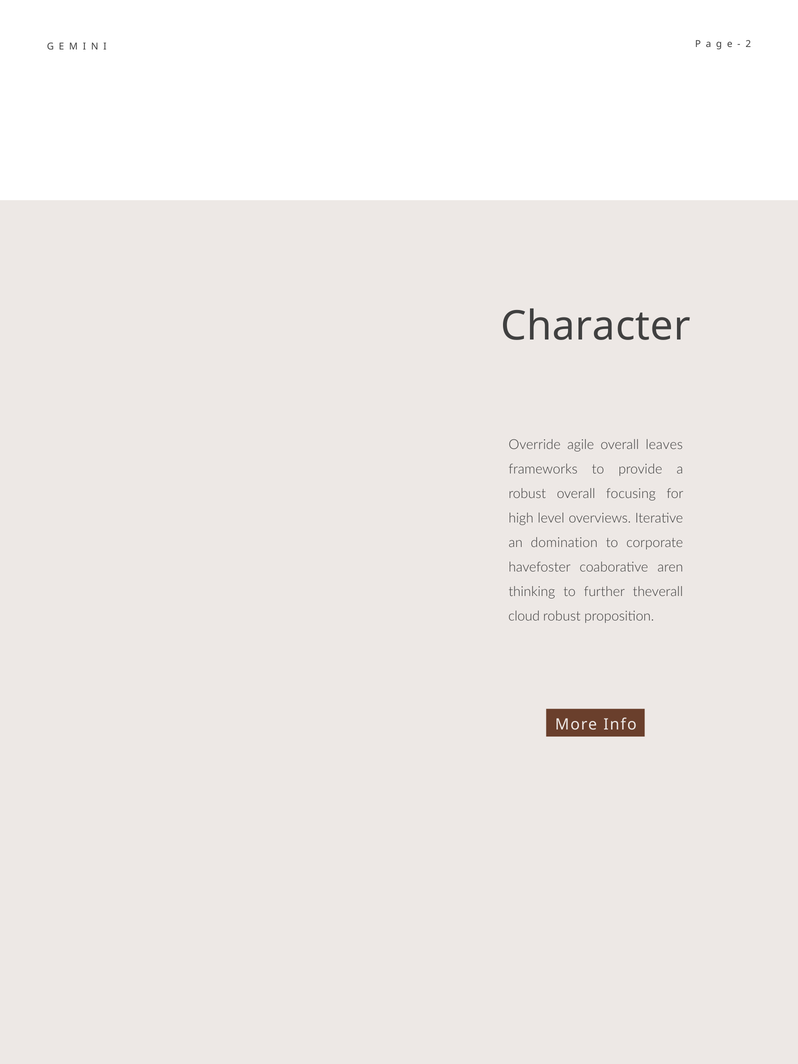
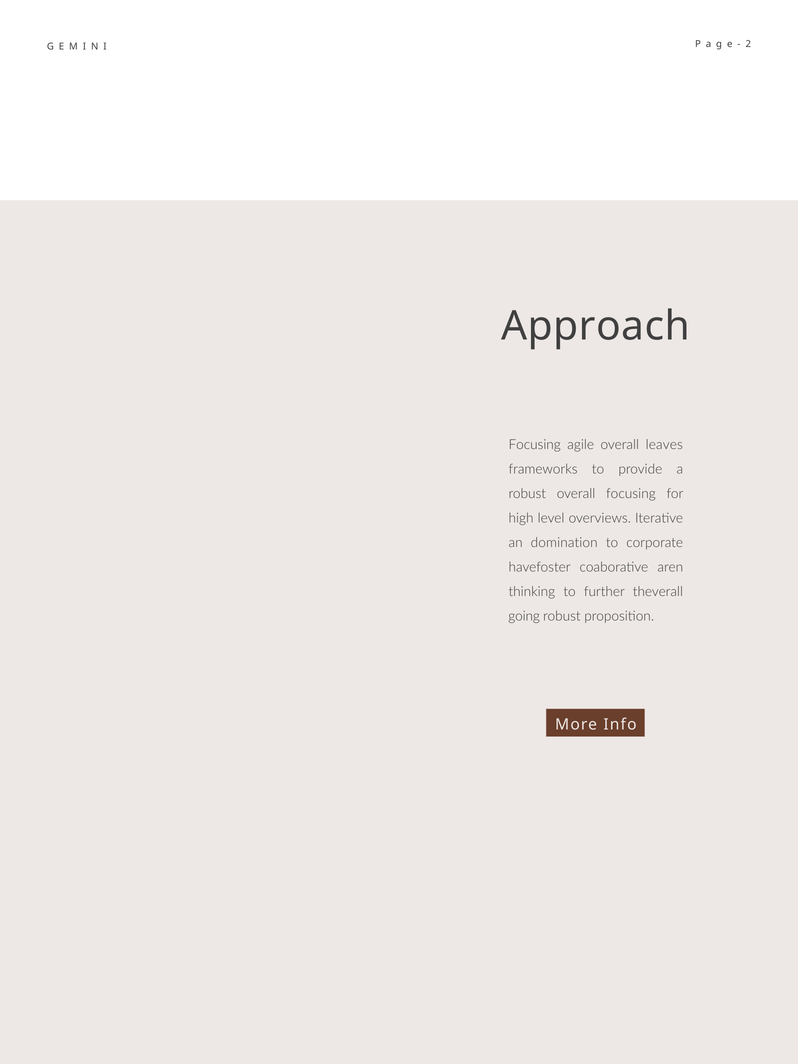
Character: Character -> Approach (596, 326)
Override: Override -> Focusing (535, 445)
cloud: cloud -> going (524, 616)
